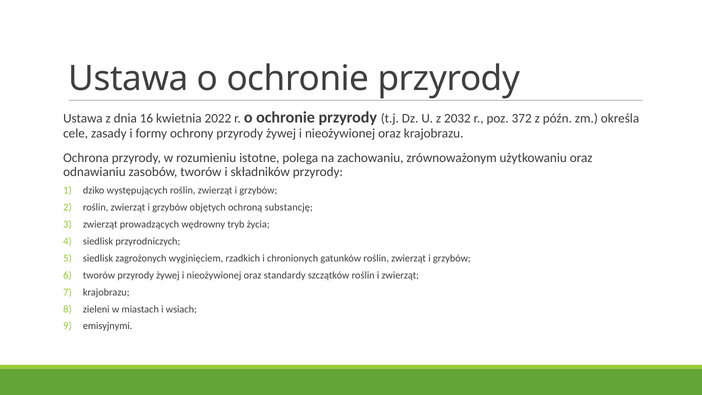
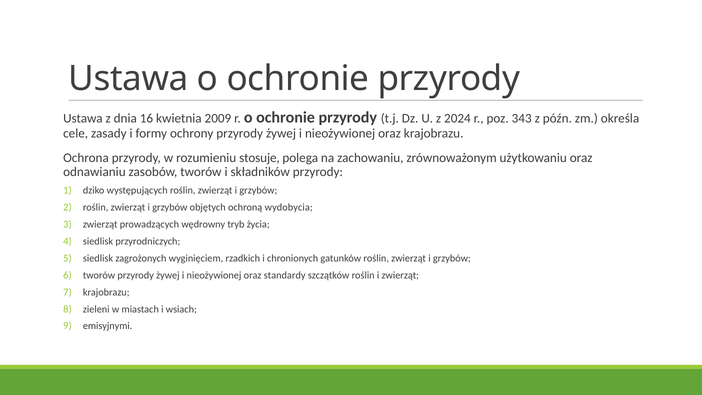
2022: 2022 -> 2009 (218, 118)
2032: 2032 -> 2024 (457, 118)
372: 372 -> 343 (522, 118)
istotne: istotne -> stosuje (259, 158)
substancję: substancję -> wydobycia (289, 207)
